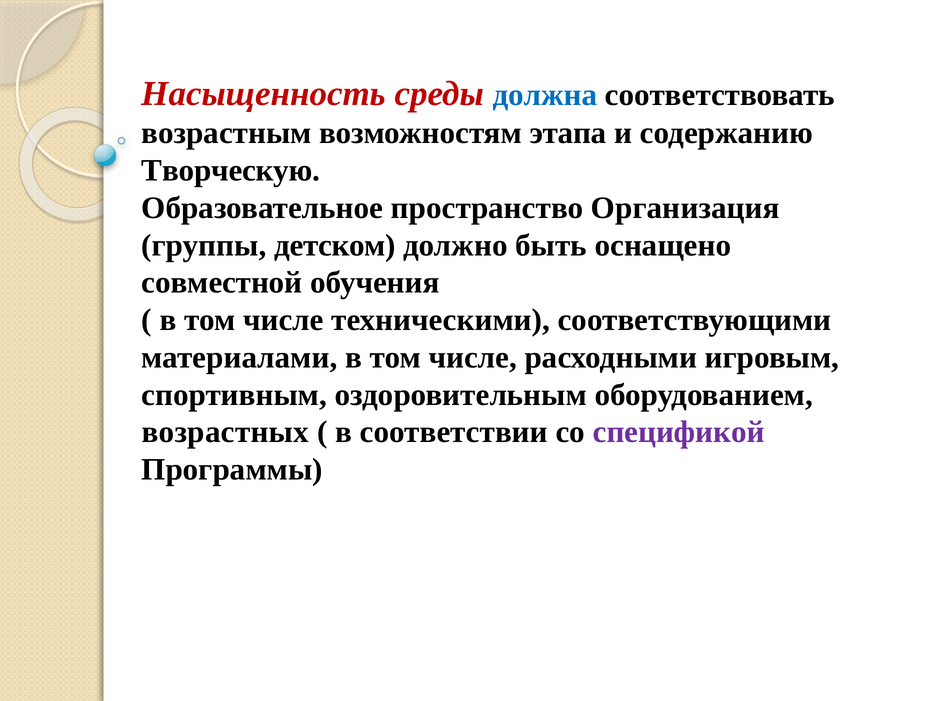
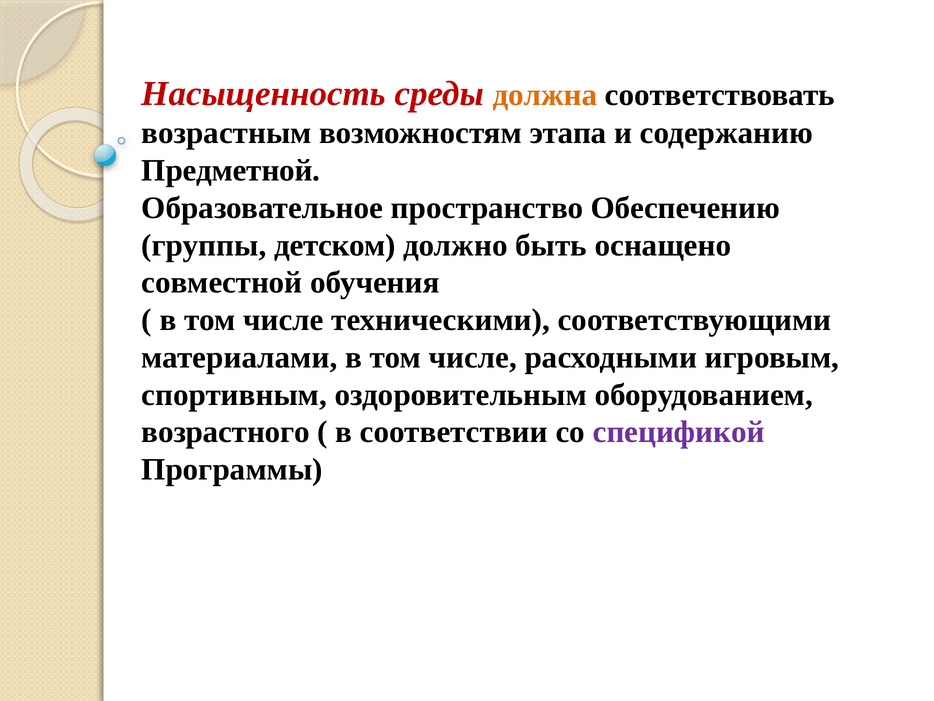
должна colour: blue -> orange (545, 95)
Творческую: Творческую -> Предметной (231, 170)
Организация: Организация -> Обеспечению (685, 208)
возрастных: возрастных -> возрастного (226, 432)
